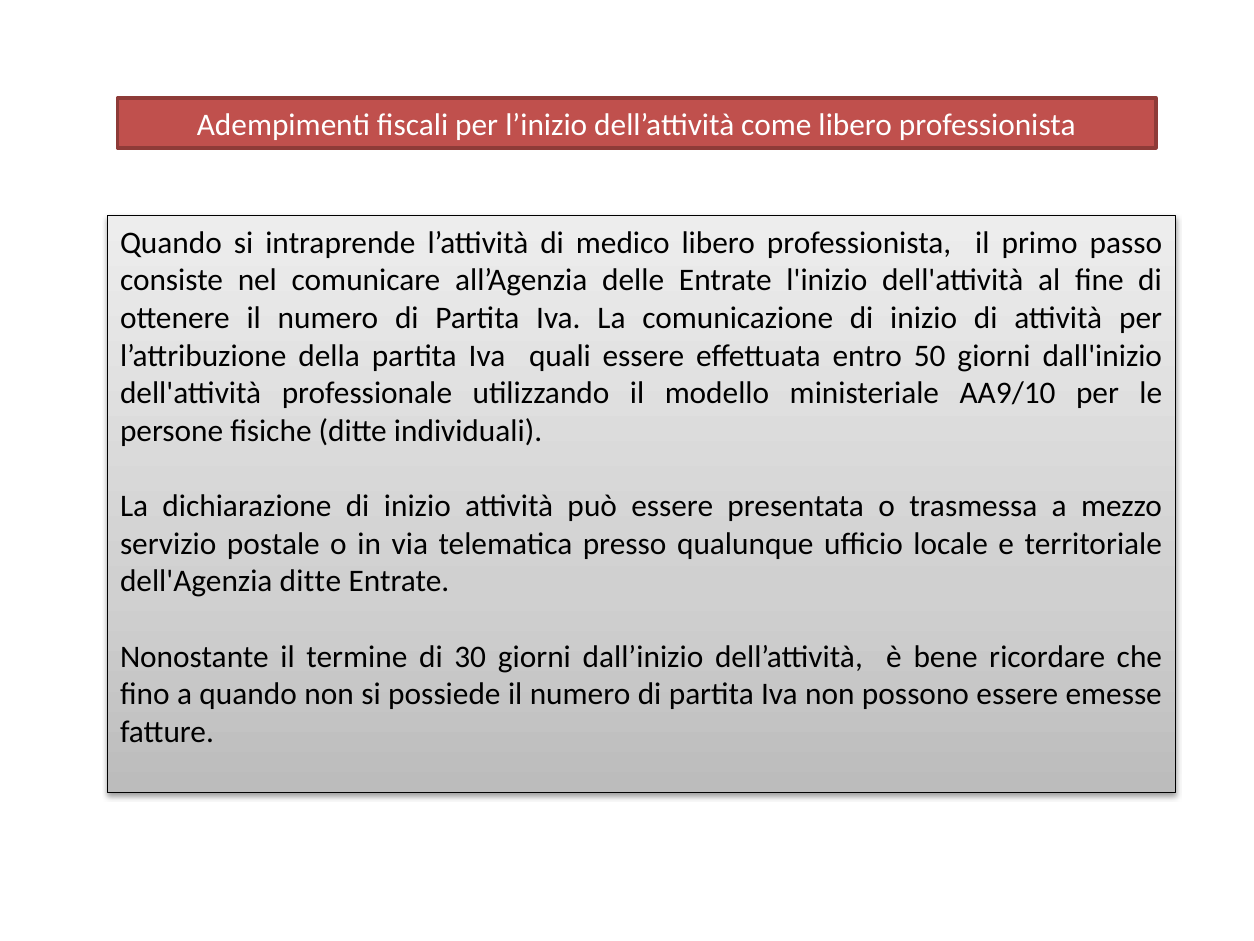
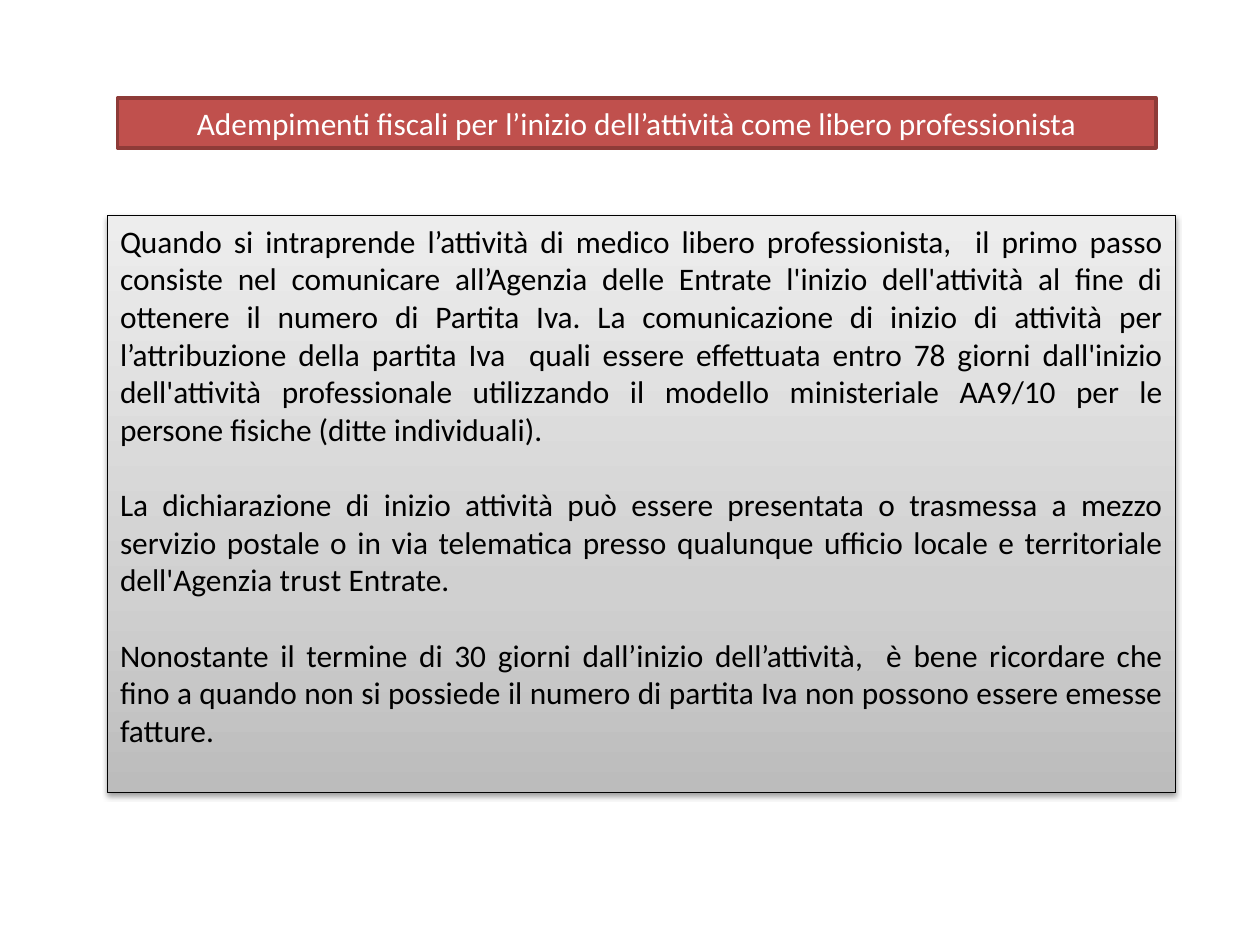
50: 50 -> 78 (930, 356)
dell'Agenzia ditte: ditte -> trust (310, 581)
